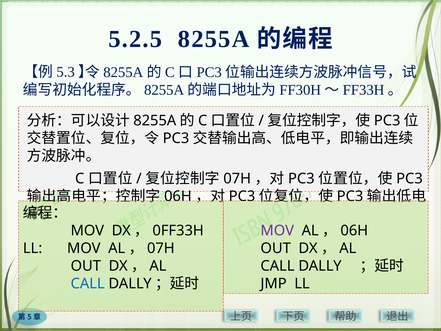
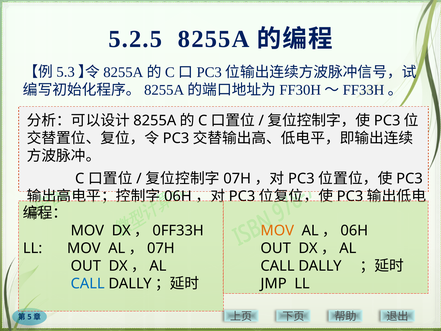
MOV colour: purple -> orange (277, 231)
